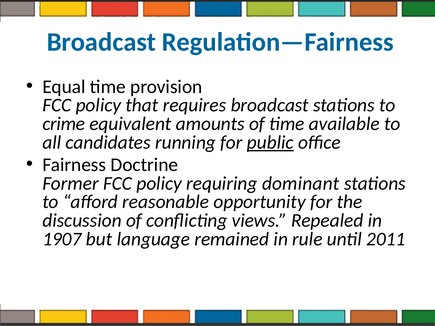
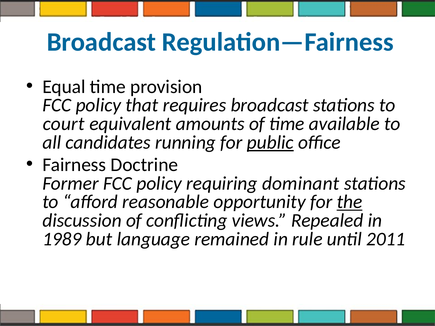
crime: crime -> court (64, 124)
the underline: none -> present (350, 202)
1907: 1907 -> 1989 (62, 239)
